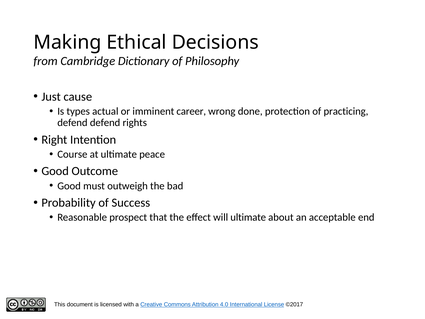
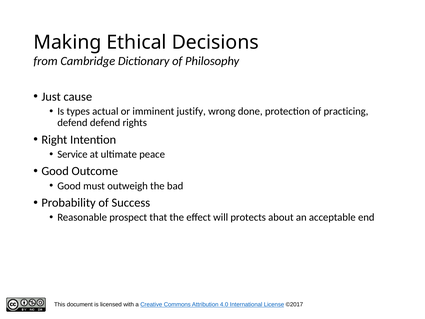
career: career -> justify (191, 111)
Course: Course -> Service (72, 154)
will ultimate: ultimate -> protects (248, 217)
